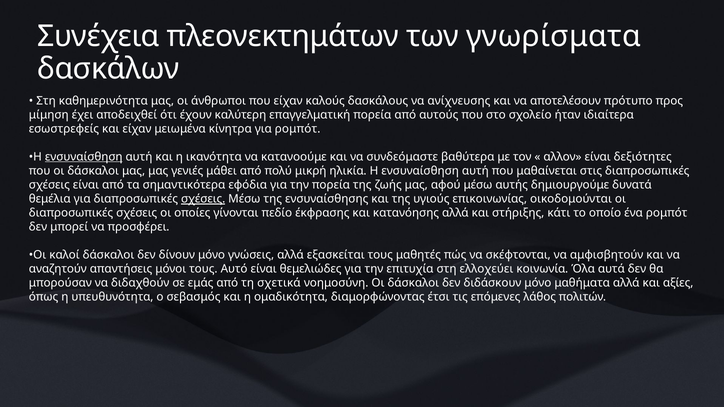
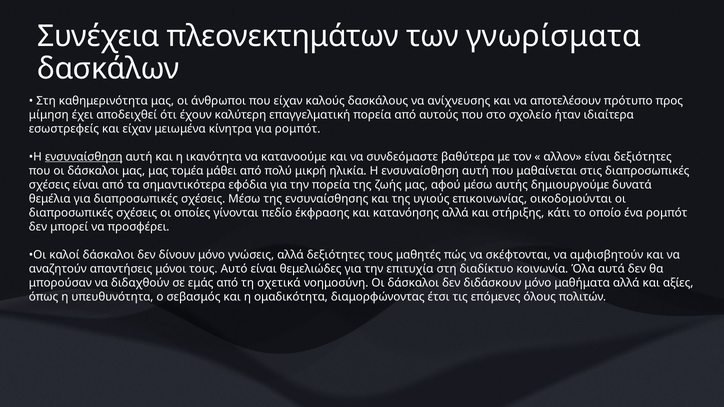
γενιές: γενιές -> τομέα (187, 171)
σχέσεις underline: present -> none (203, 199)
αλλά εξασκείται: εξασκείται -> δεξιότητες (336, 255)
ελλοχεύει: ελλοχεύει -> διαδίκτυο (487, 269)
λάθος: λάθος -> όλους (540, 297)
